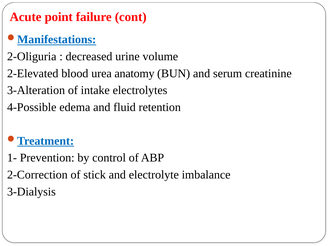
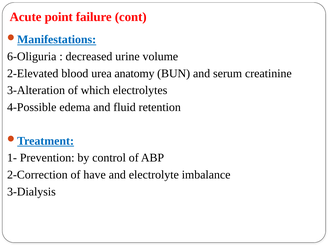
2-Oliguria: 2-Oliguria -> 6-Oliguria (32, 56)
intake: intake -> which (95, 90)
stick: stick -> have (95, 175)
